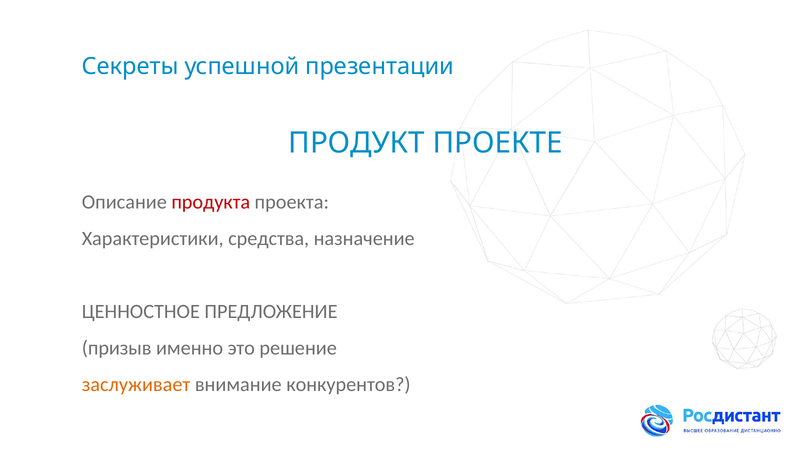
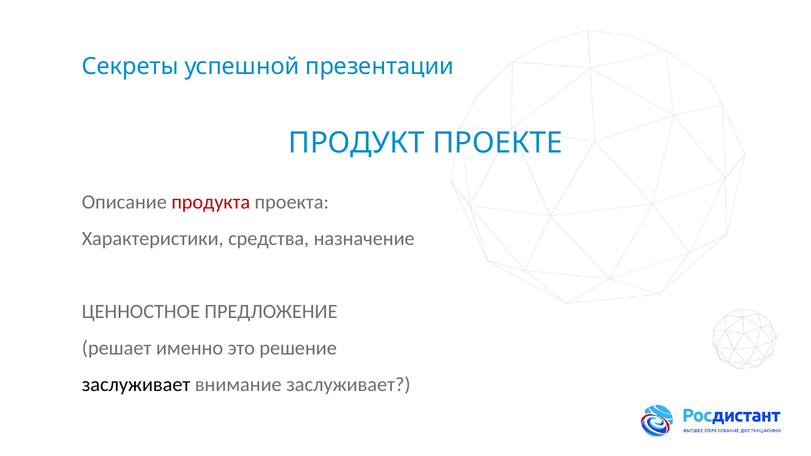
призыв: призыв -> решает (117, 348)
заслуживает colour: orange -> black (136, 385)
внимание конкурентов: конкурентов -> заслуживает (348, 385)
